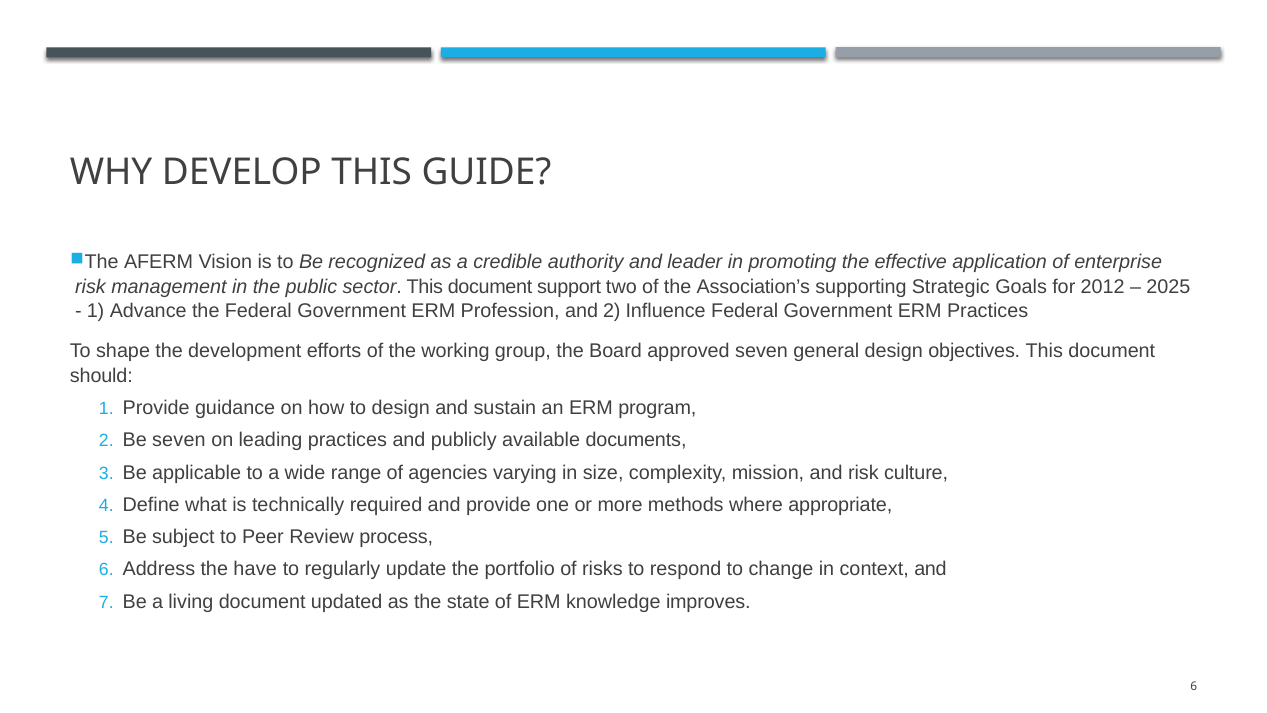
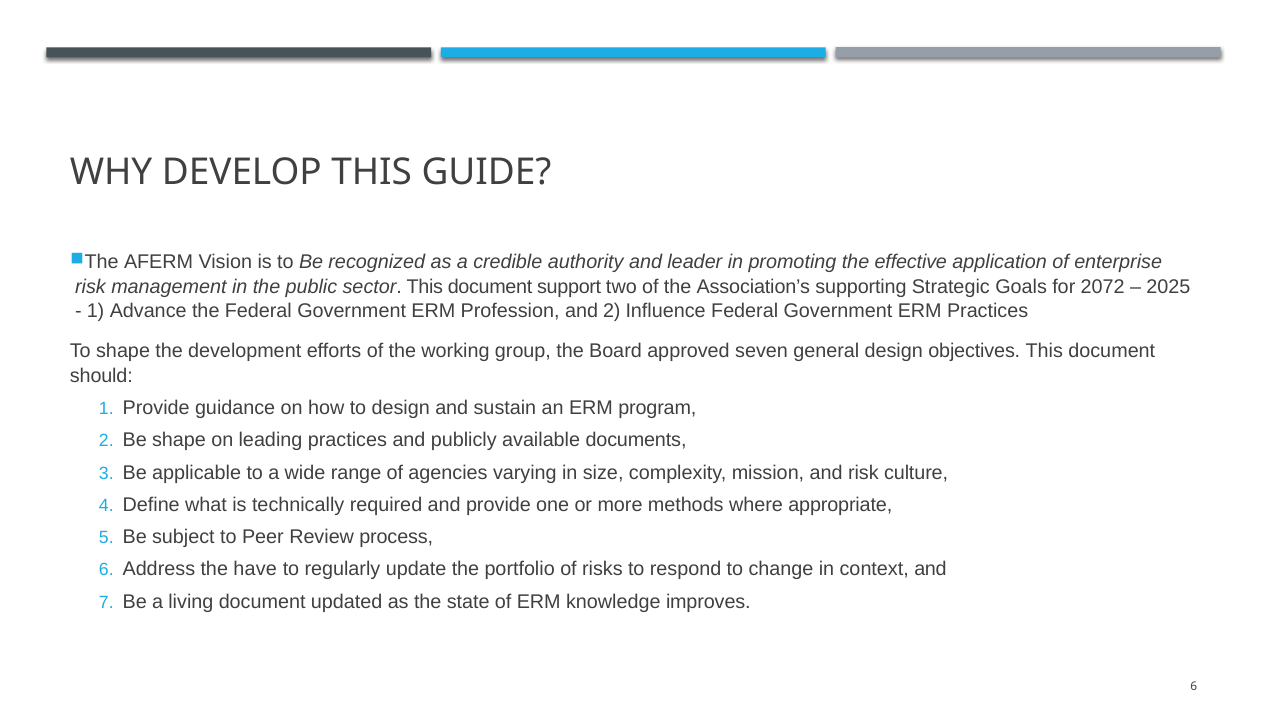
2012: 2012 -> 2072 (1103, 286)
Be seven: seven -> shape (179, 440)
